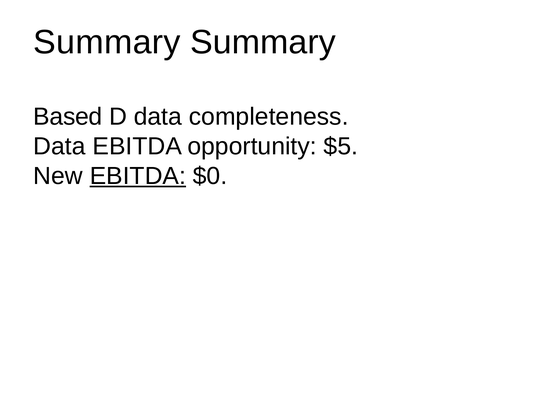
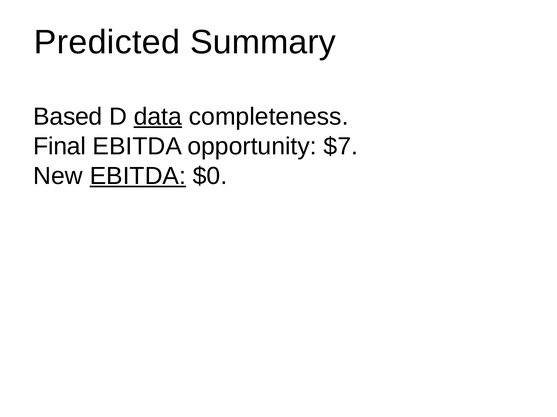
Summary: Summary -> Predicted (107, 42)
data underline: none -> present (158, 117)
Data: Data -> Final (60, 147)
$5: $5 -> $7 (341, 147)
